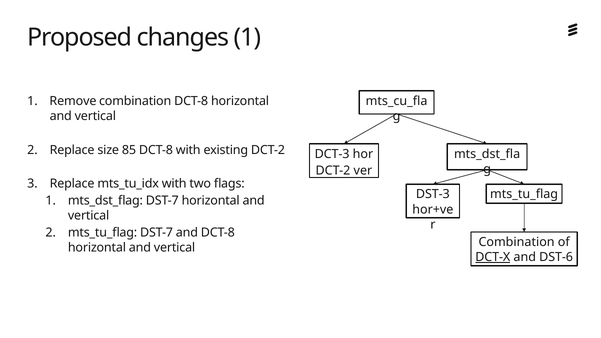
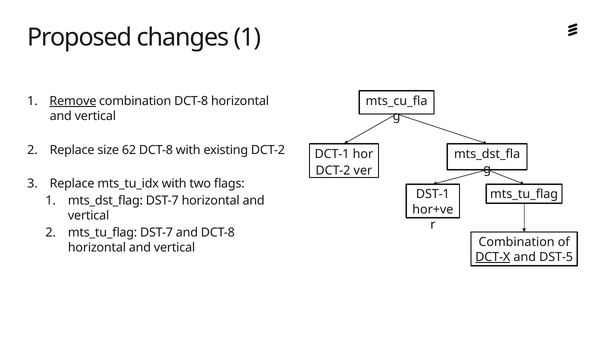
Remove underline: none -> present (73, 101)
85: 85 -> 62 (129, 150)
DCT-3: DCT-3 -> DCT-1 (332, 154)
DST-3: DST-3 -> DST-1 (433, 194)
DST-6: DST-6 -> DST-5 (556, 257)
